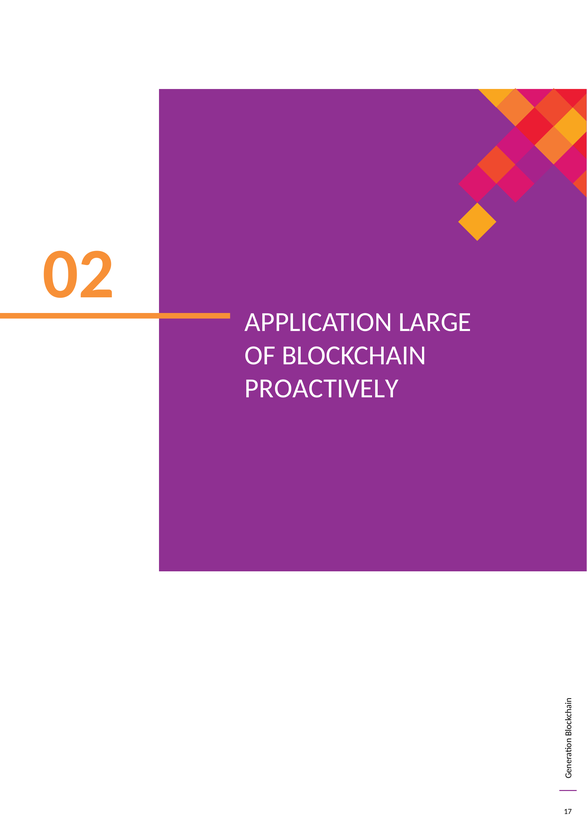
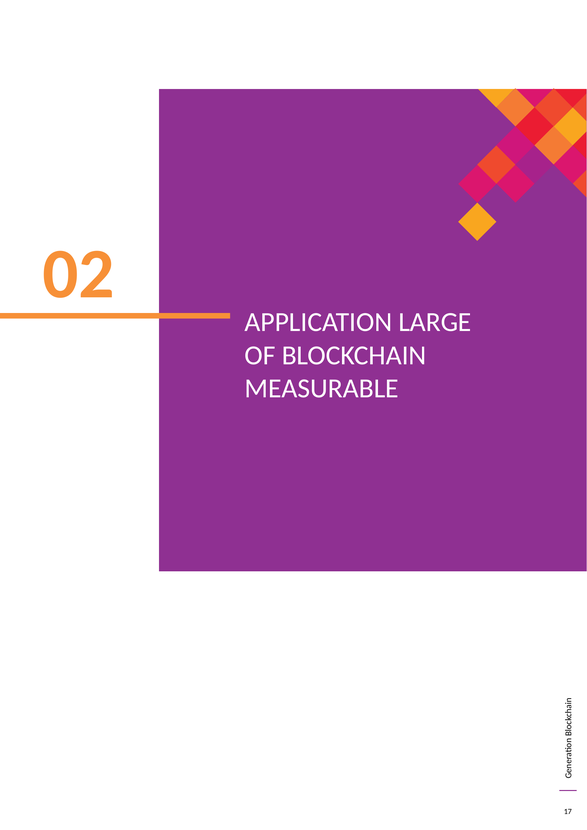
PROACTIVELY: PROACTIVELY -> MEASURABLE (322, 388)
